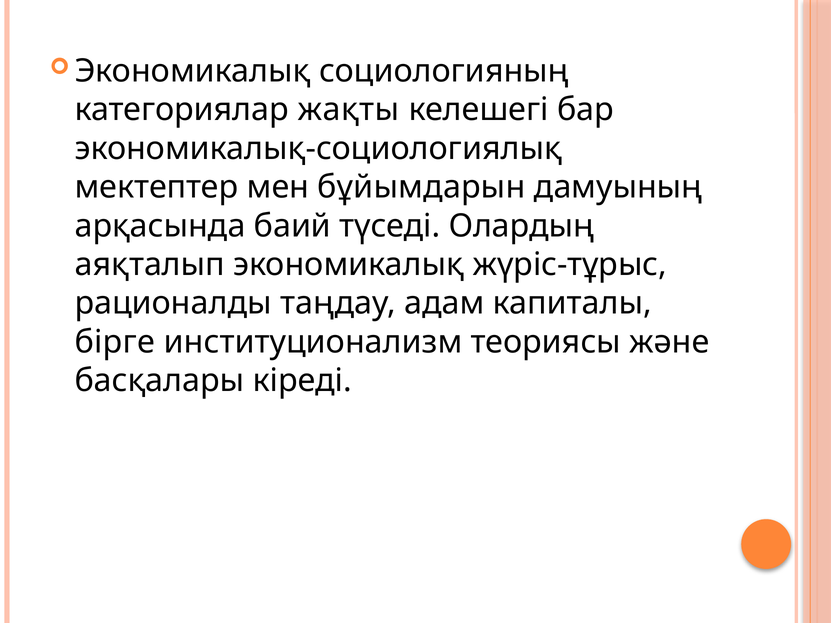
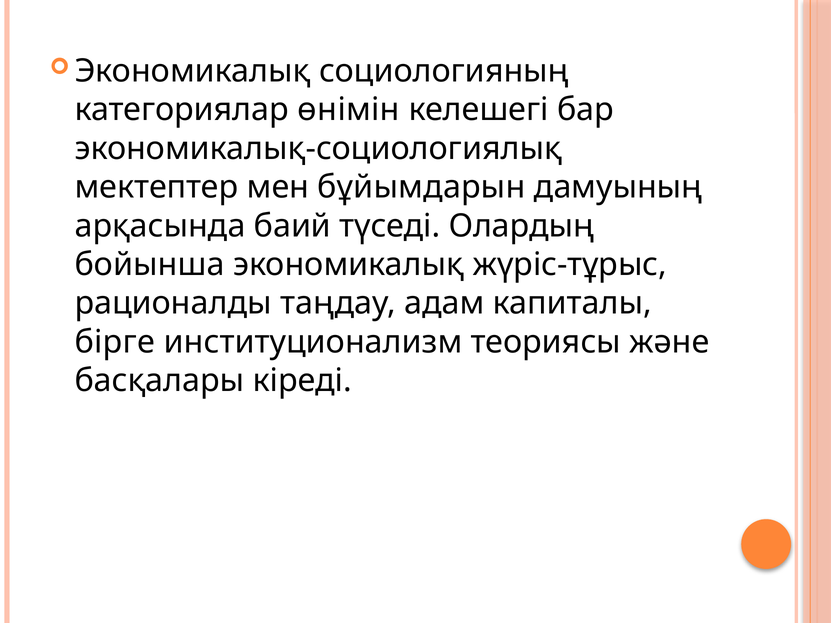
жақты: жақты -> өнімін (349, 110)
аяқталып: аяқталып -> бойынша (150, 265)
